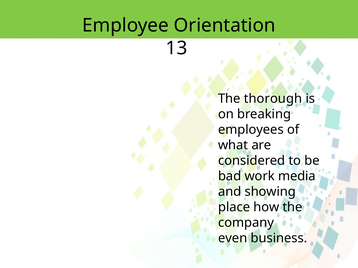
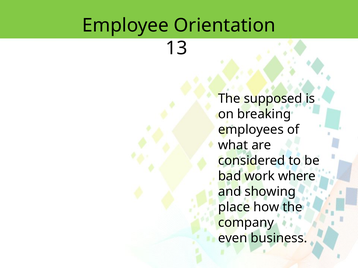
thorough: thorough -> supposed (273, 99)
media: media -> where (297, 176)
